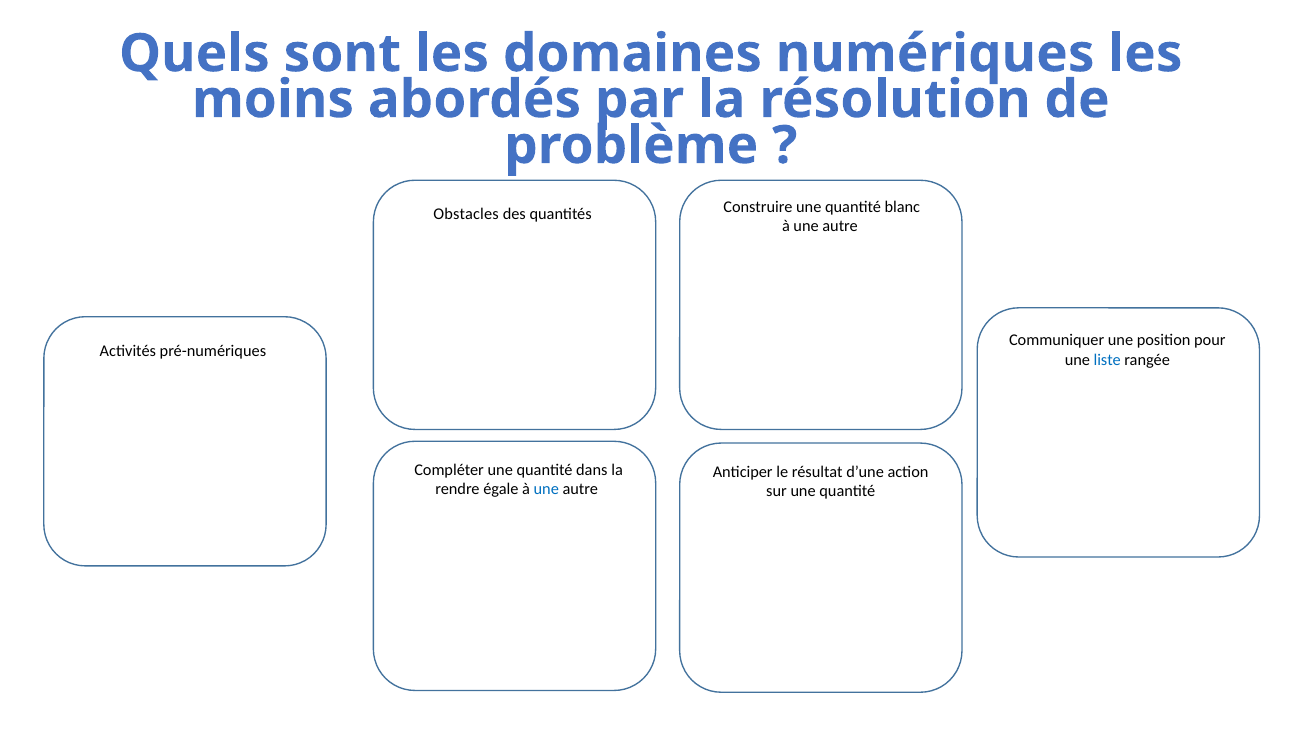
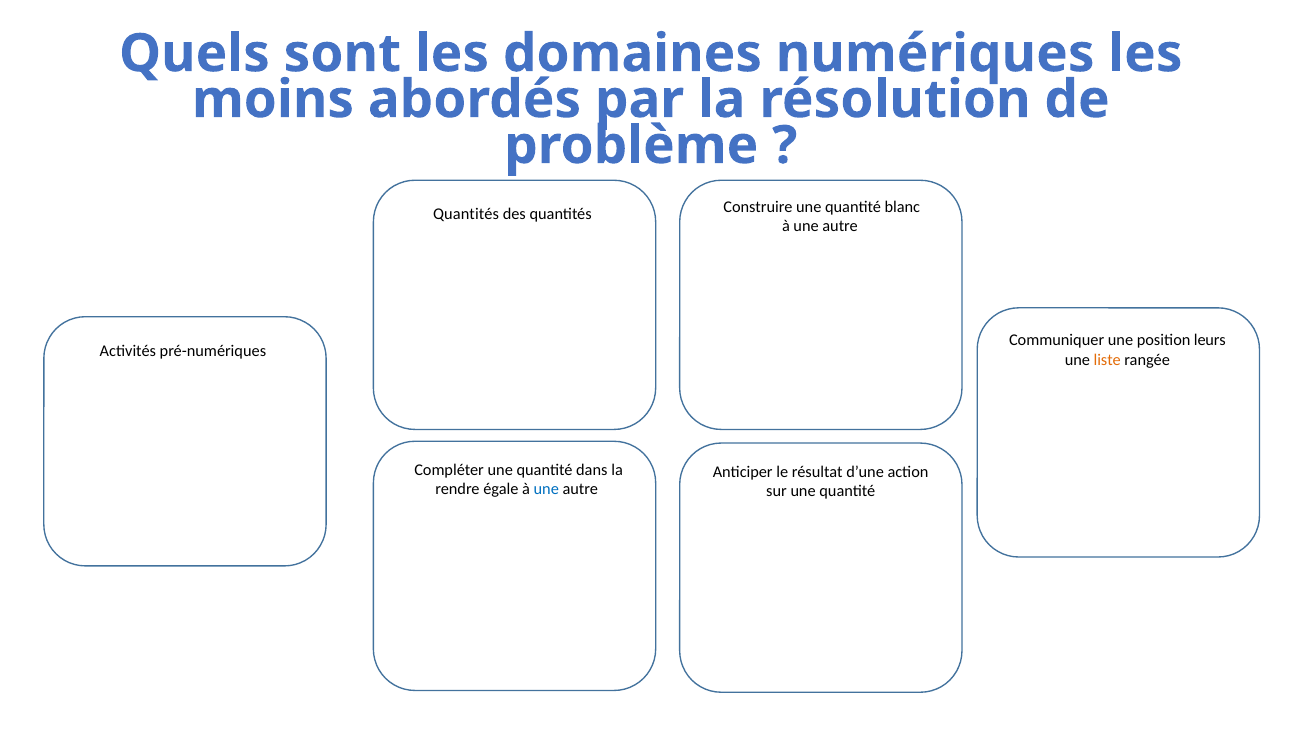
Obstacles: Obstacles -> Quantités (466, 215)
pour: pour -> leurs (1210, 340)
liste colour: blue -> orange (1107, 360)
